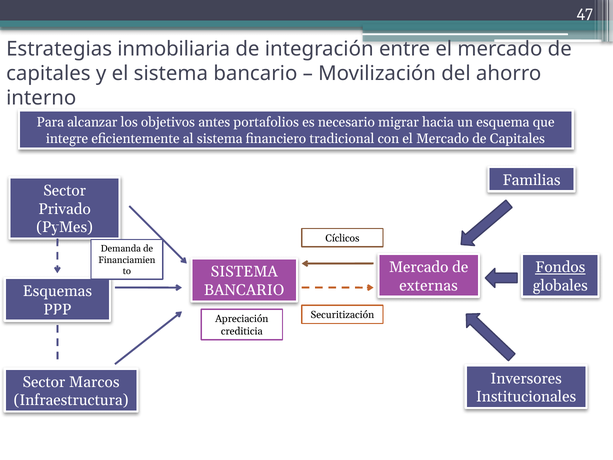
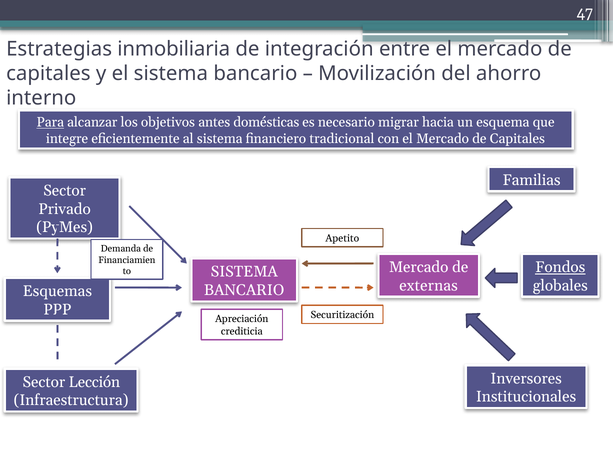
Para underline: none -> present (50, 122)
portafolios: portafolios -> domésticas (266, 122)
Cíclicos: Cíclicos -> Apetito (342, 238)
Marcos: Marcos -> Lección (94, 382)
